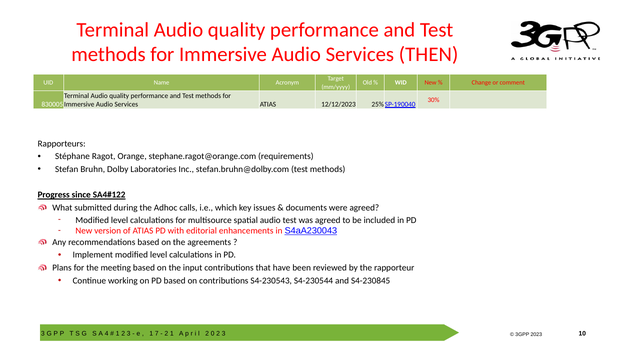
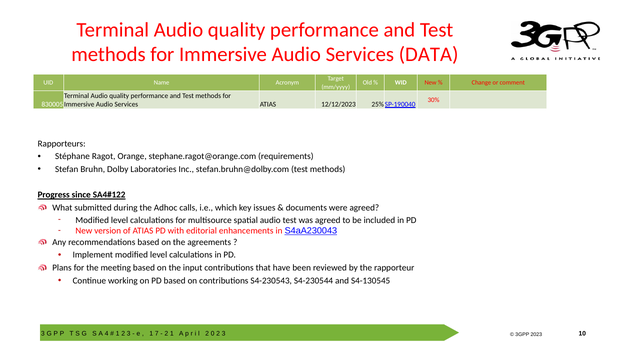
THEN: THEN -> DATA (429, 55)
S4-230845: S4-230845 -> S4-130545 (371, 281)
